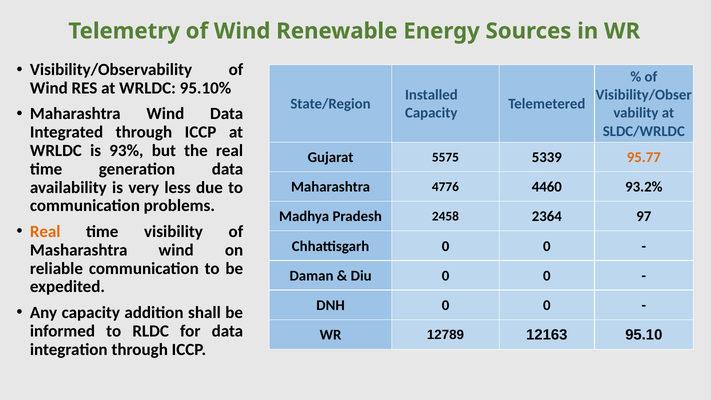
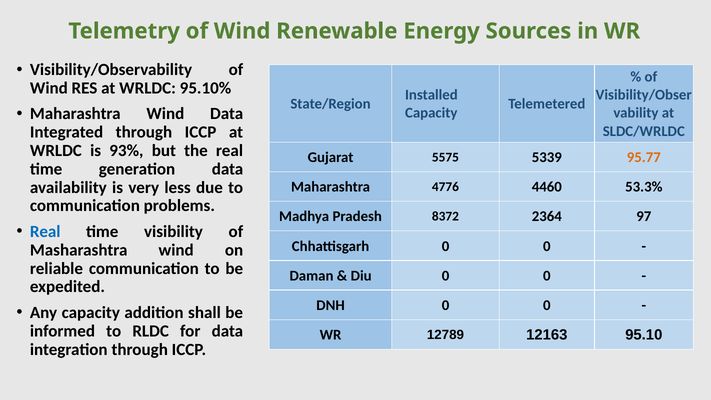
93.2%: 93.2% -> 53.3% (644, 187)
2458: 2458 -> 8372 (445, 216)
Real colour: orange -> blue (45, 232)
